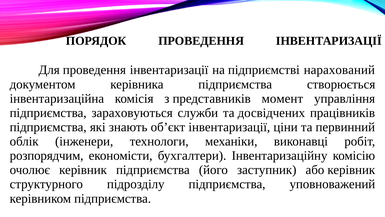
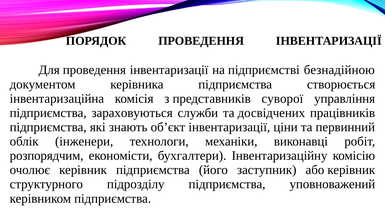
нарахований: нарахований -> безнадійною (339, 70)
момент: момент -> суворої (282, 98)
